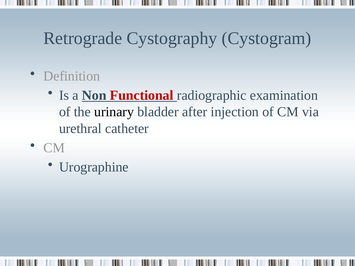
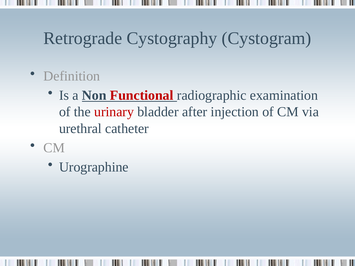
urinary colour: black -> red (114, 112)
